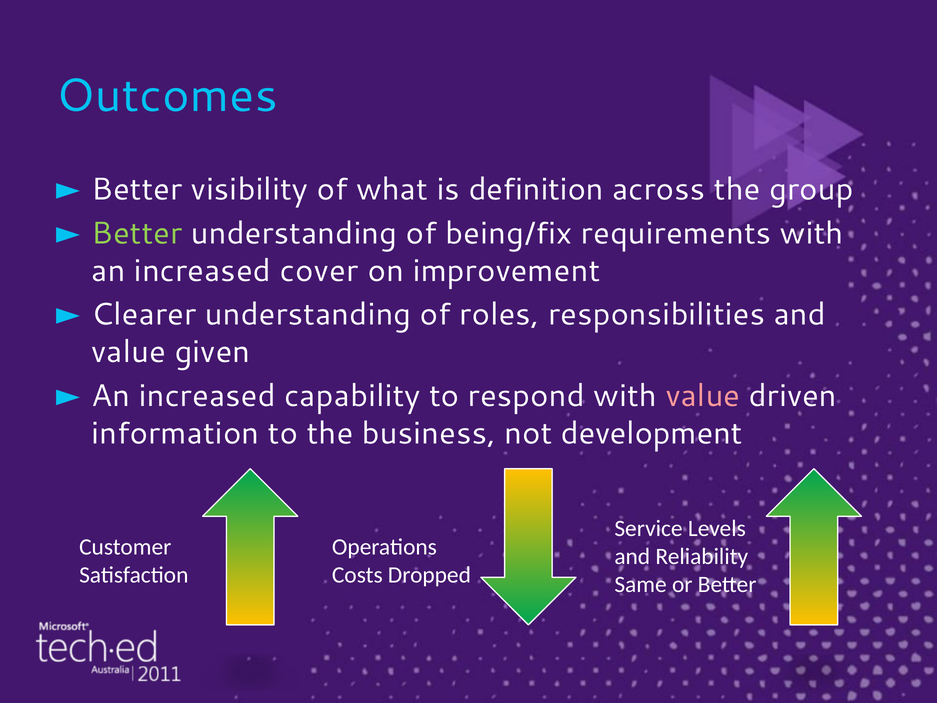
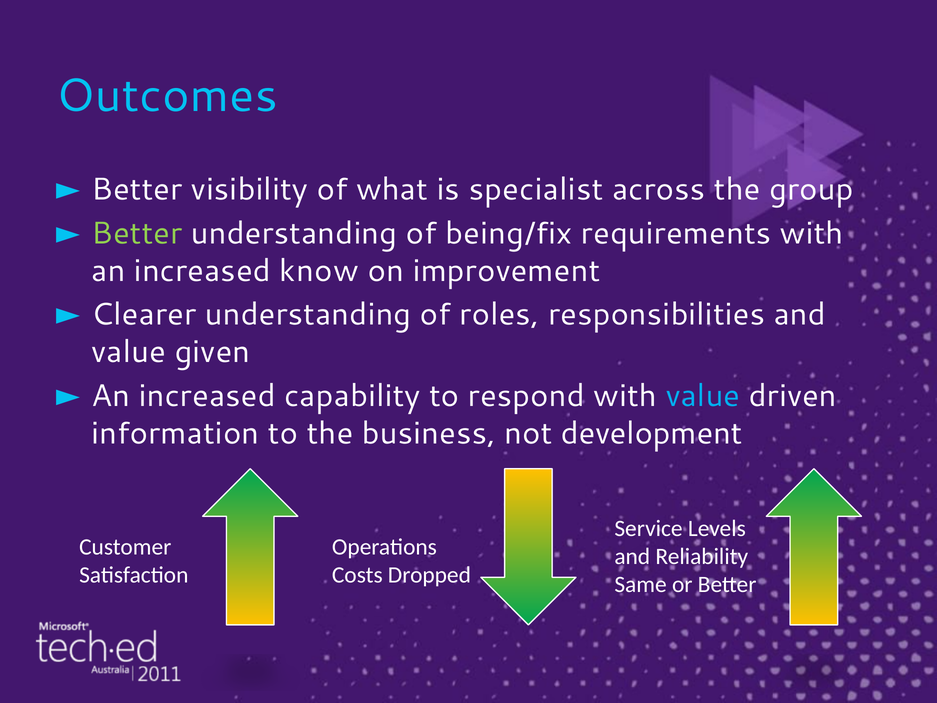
definition: definition -> specialist (536, 190)
cover: cover -> know (319, 271)
value colour: pink -> light blue (703, 396)
